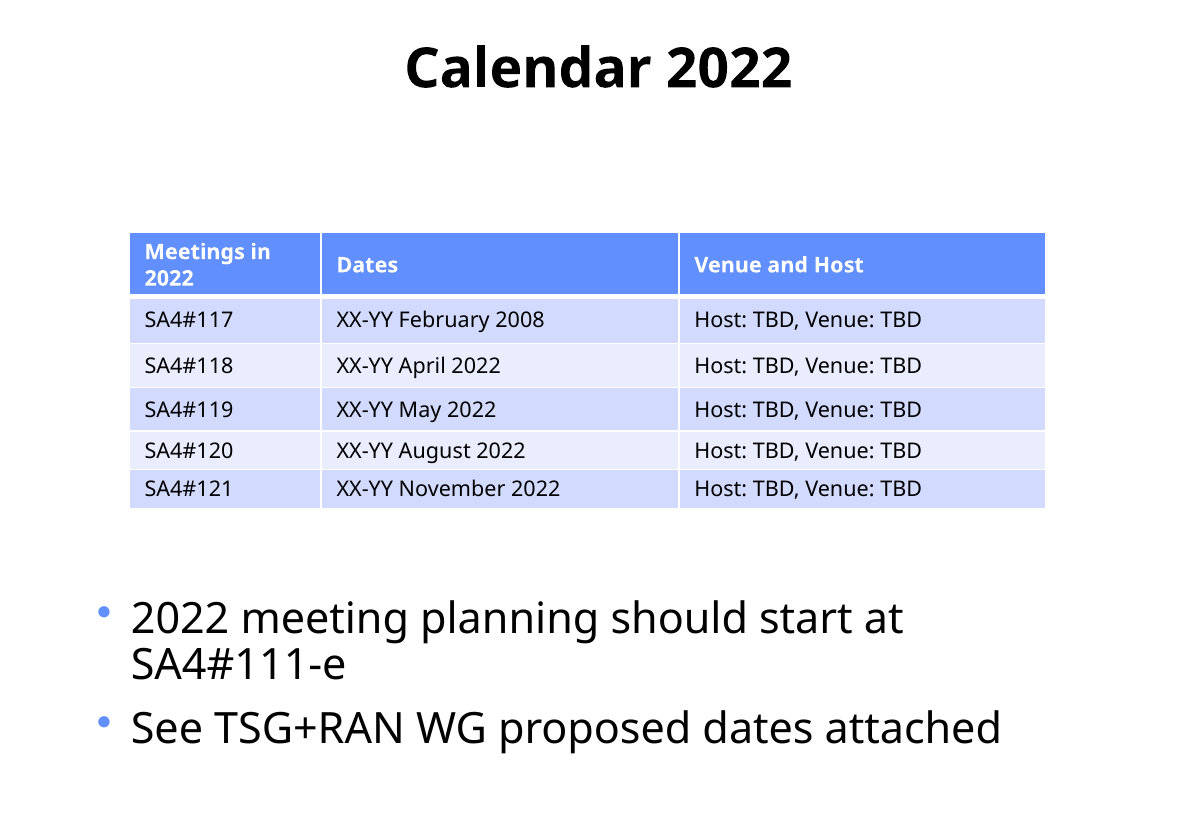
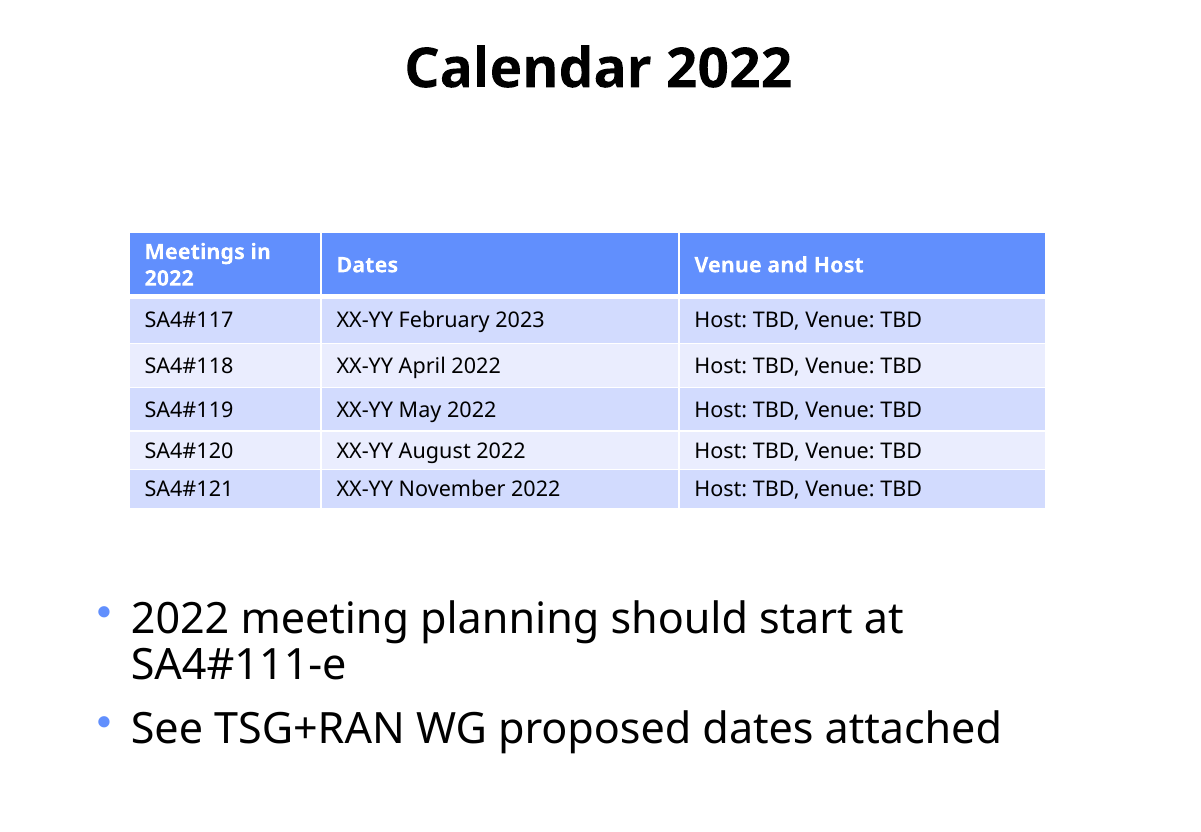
2008: 2008 -> 2023 (520, 321)
